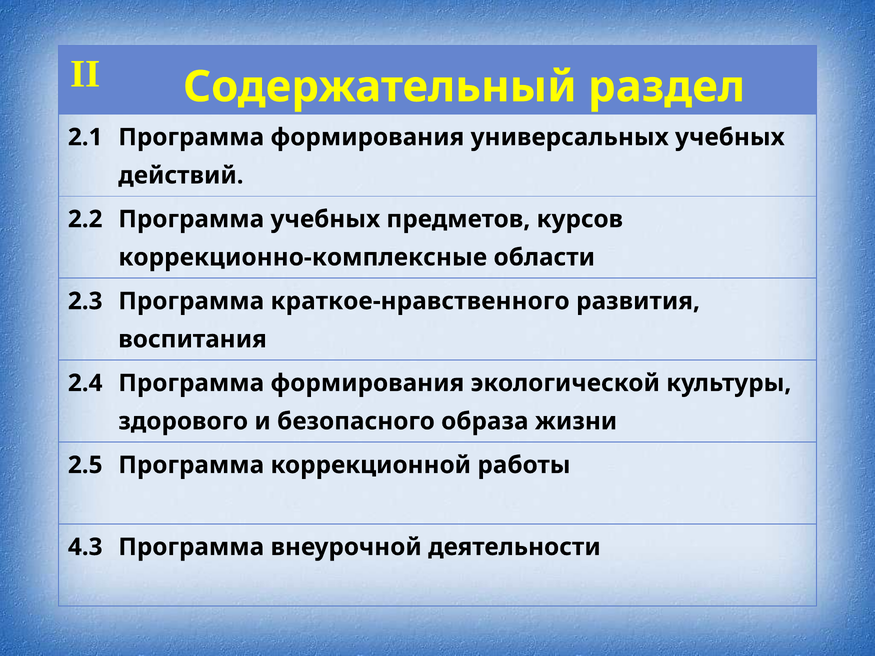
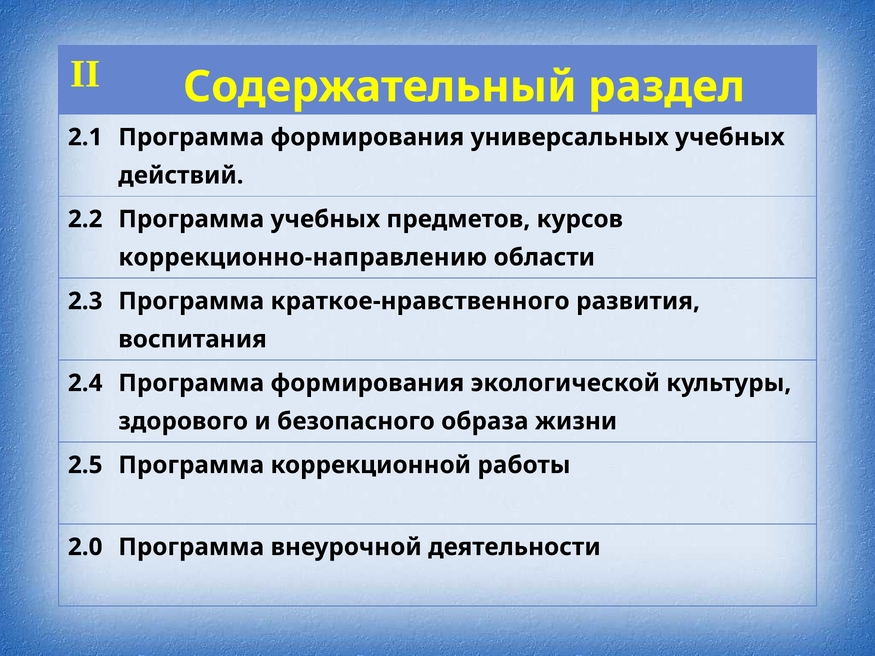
коррекционно-комплексные: коррекционно-комплексные -> коррекционно-направлению (303, 257)
4.3: 4.3 -> 2.0 (85, 547)
